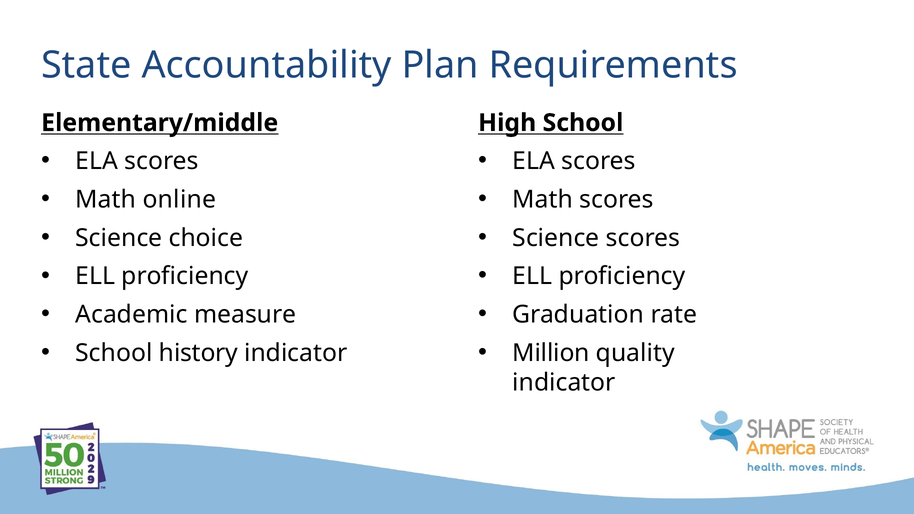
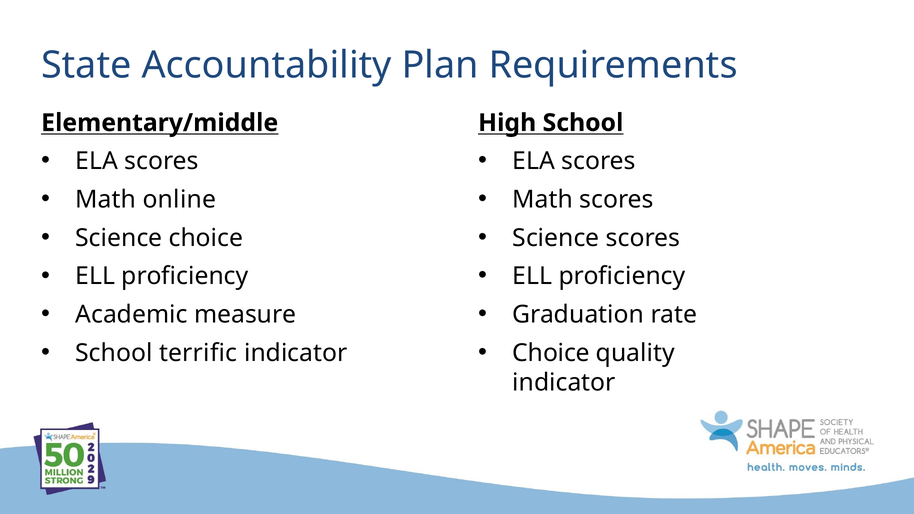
Million: Million -> Choice (551, 353)
history: history -> terrific (198, 353)
